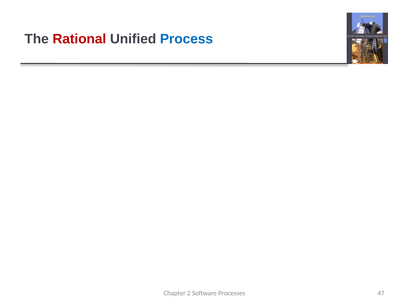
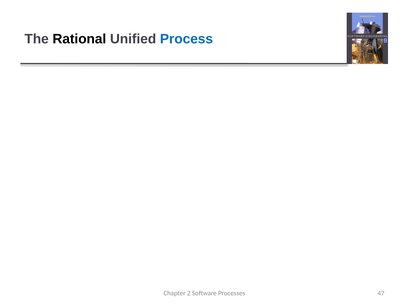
Rational colour: red -> black (79, 39)
